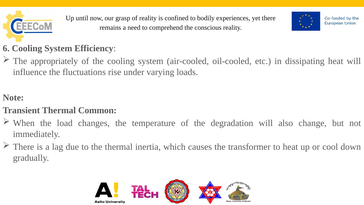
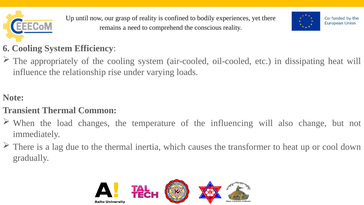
fluctuations: fluctuations -> relationship (84, 72)
degradation: degradation -> influencing (232, 123)
